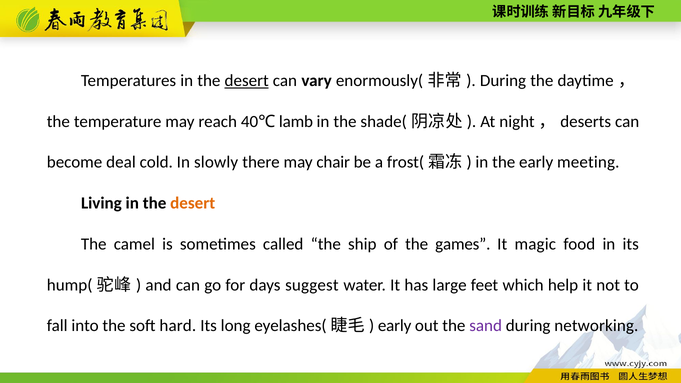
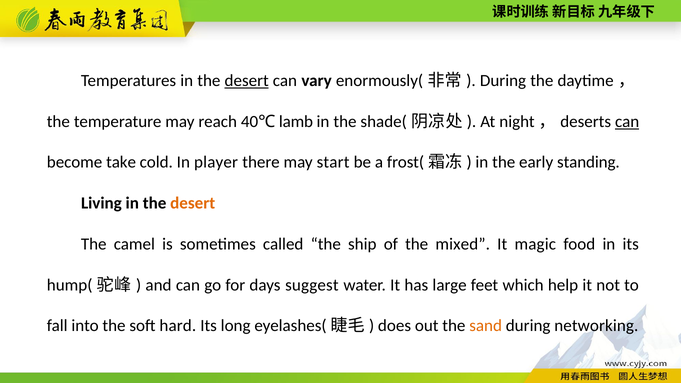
can underline: none -> present (627, 122)
deal: deal -> take (121, 162)
slowly: slowly -> player (216, 162)
chair: chair -> start (333, 162)
meeting: meeting -> standing (588, 162)
games: games -> mixed (463, 244)
early: early -> does (395, 326)
sand colour: purple -> orange (486, 326)
